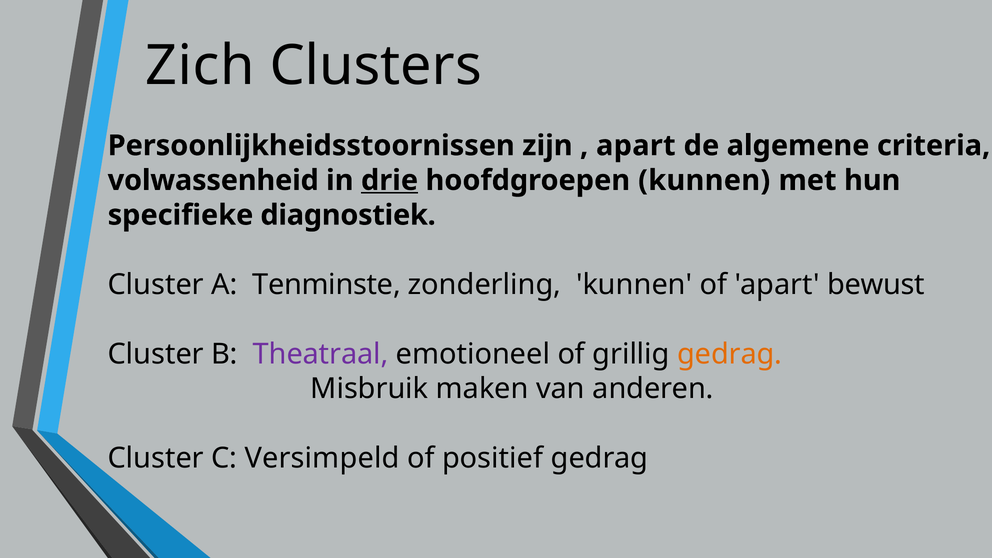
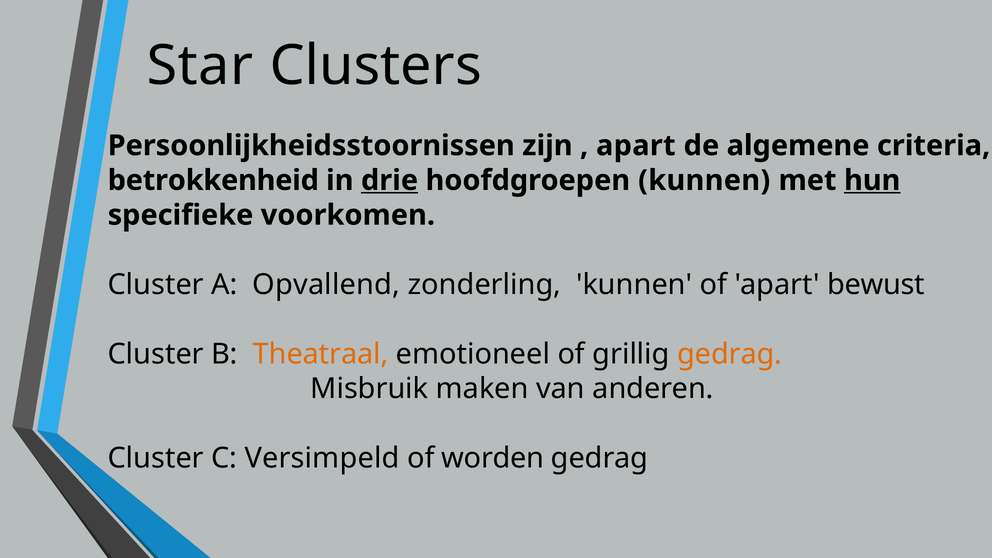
Zich: Zich -> Star (200, 66)
volwassenheid: volwassenheid -> betrokkenheid (213, 180)
hun underline: none -> present (872, 180)
diagnostiek: diagnostiek -> voorkomen (348, 215)
Tenminste: Tenminste -> Opvallend (326, 285)
Theatraal colour: purple -> orange (321, 354)
positief: positief -> worden (493, 458)
